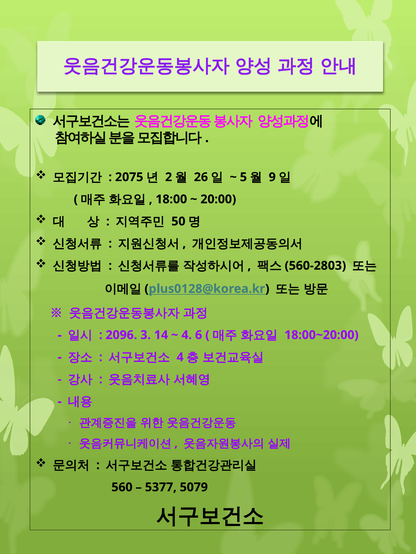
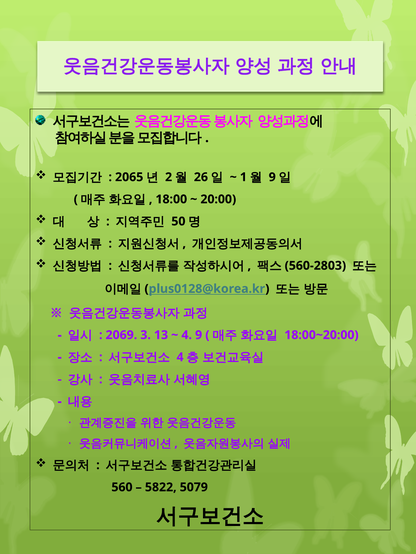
2075: 2075 -> 2065 (129, 177)
5: 5 -> 1 (243, 177)
2096: 2096 -> 2069 (121, 335)
14: 14 -> 13 (161, 335)
4 6: 6 -> 9 (199, 335)
5377: 5377 -> 5822 (161, 488)
